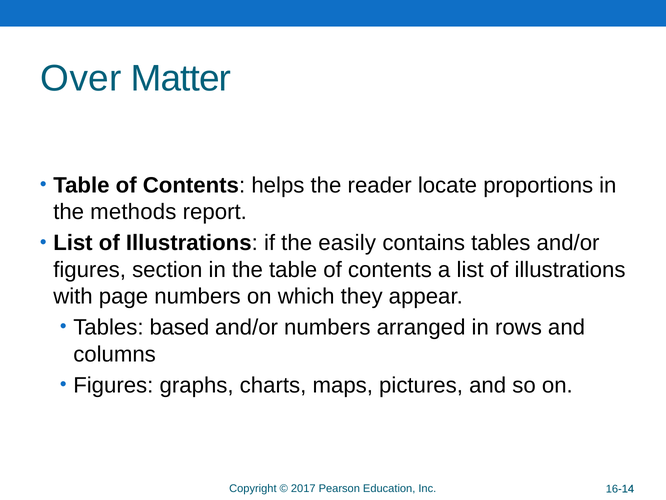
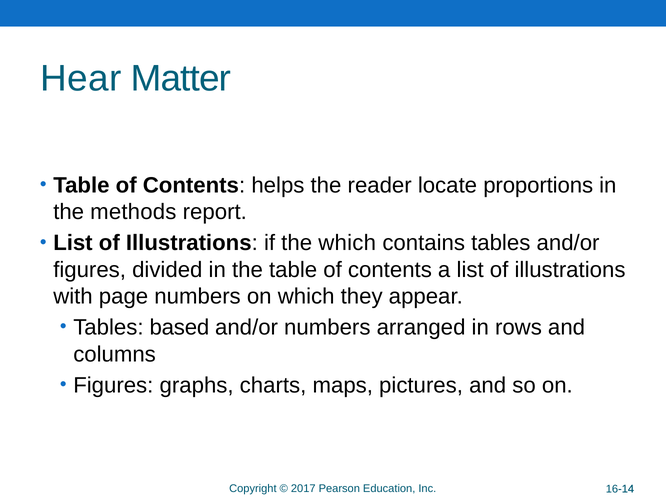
Over: Over -> Hear (81, 79)
the easily: easily -> which (347, 243)
section: section -> divided (167, 270)
